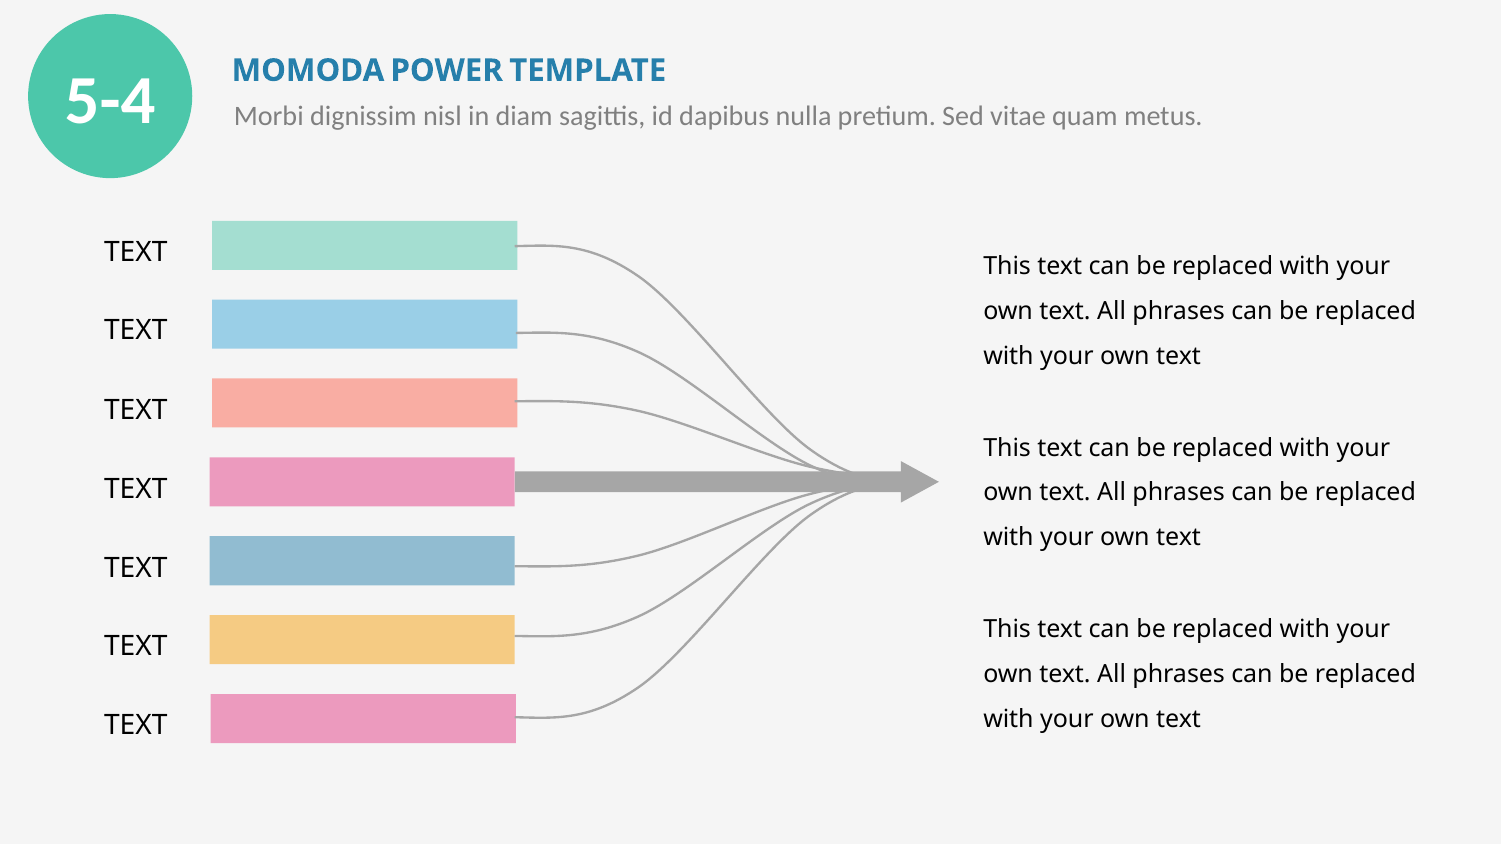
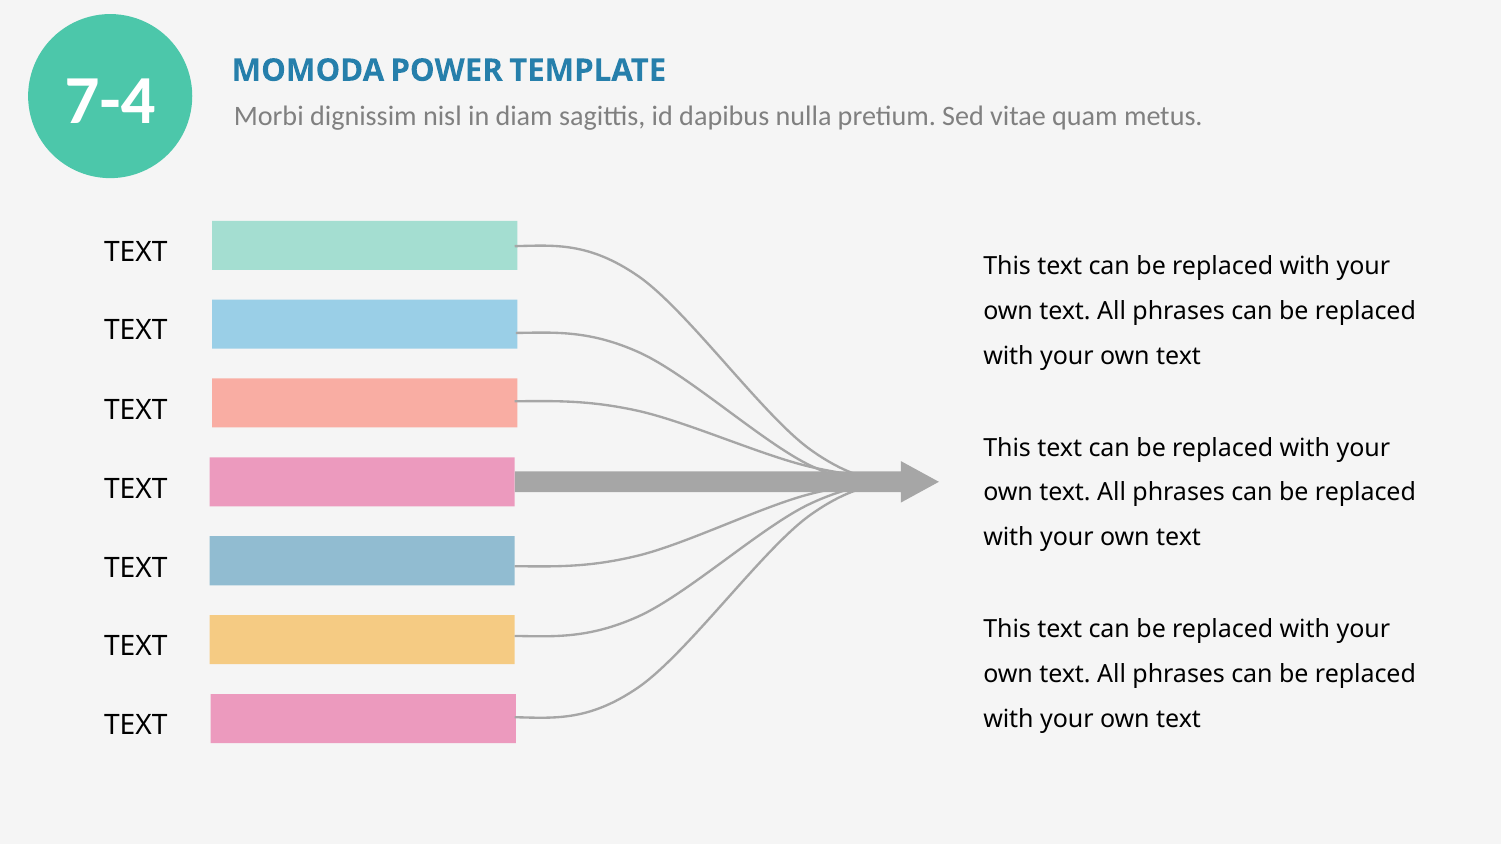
5-4: 5-4 -> 7-4 (110, 101)
